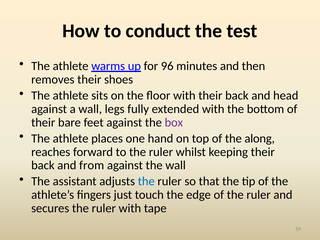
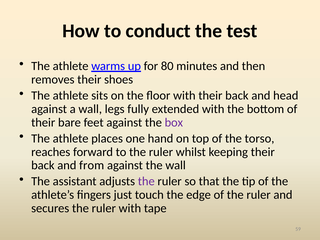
96: 96 -> 80 (167, 66)
along: along -> torso (260, 139)
the colour: blue -> purple (146, 181)
